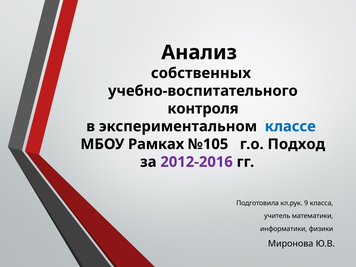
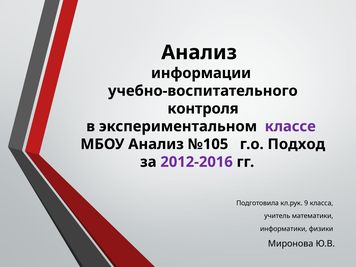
собственных: собственных -> информации (201, 73)
классе colour: blue -> purple (290, 126)
МБОУ Рамках: Рамках -> Анализ (156, 144)
